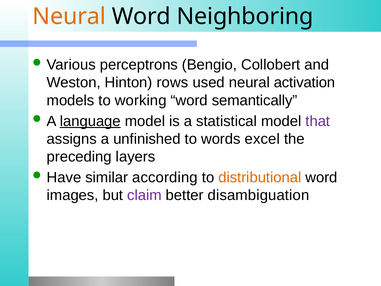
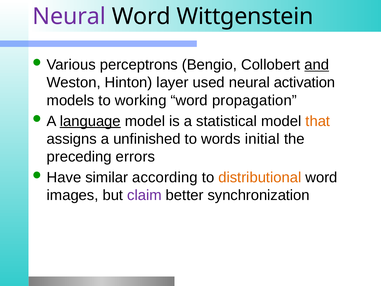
Neural colour: orange -> purple (69, 16)
Neighboring: Neighboring -> Wittgenstein (245, 16)
and underline: none -> present (317, 65)
rows: rows -> layer (173, 82)
semantically: semantically -> propagation (254, 100)
that colour: purple -> orange (318, 121)
excel: excel -> initial (262, 139)
layers: layers -> errors (135, 157)
disambiguation: disambiguation -> synchronization (259, 195)
